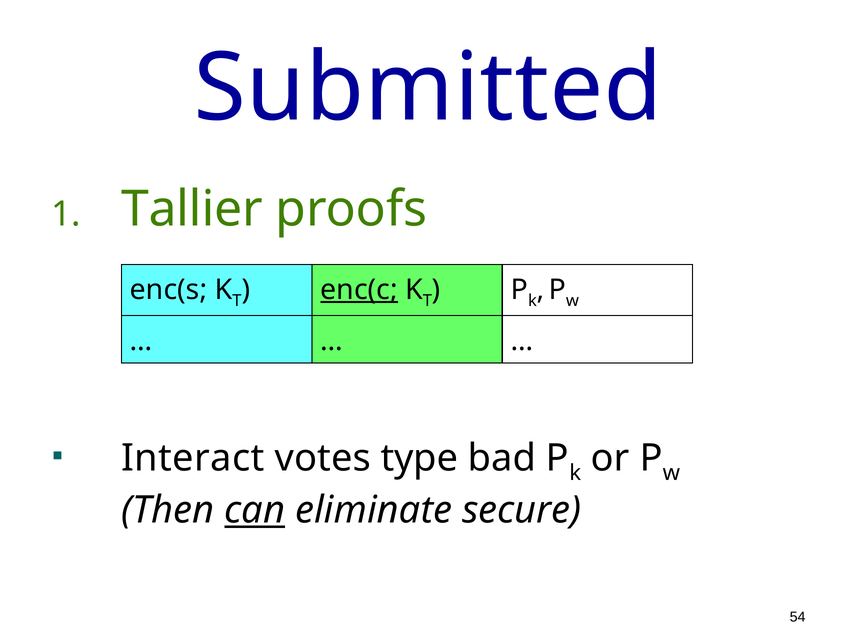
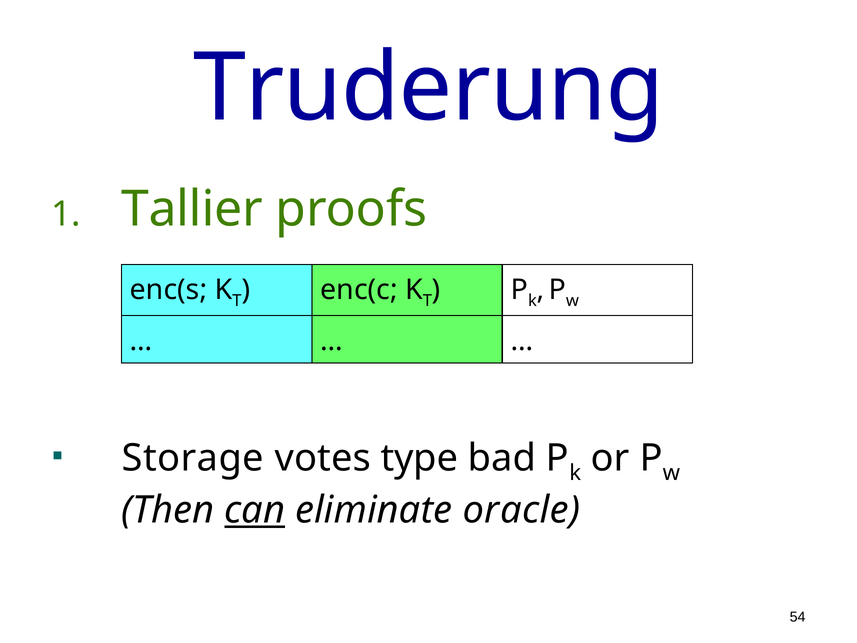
Submitted: Submitted -> Truderung (429, 88)
enc(c underline: present -> none (359, 290)
Interact: Interact -> Storage (193, 458)
secure: secure -> oracle (521, 510)
